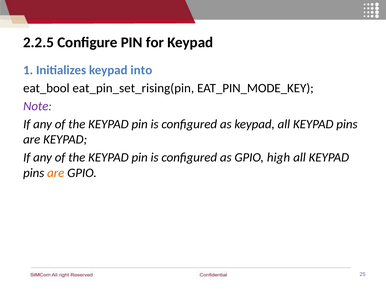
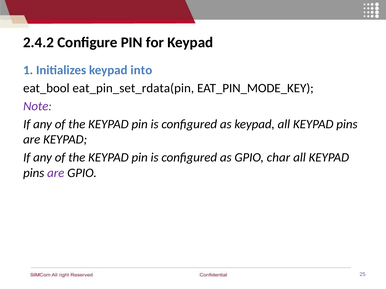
2.2.5: 2.2.5 -> 2.4.2 (39, 43)
eat_pin_set_rising(pin: eat_pin_set_rising(pin -> eat_pin_set_rdata(pin (133, 88)
high: high -> char (278, 158)
are colour: orange -> purple (56, 173)
